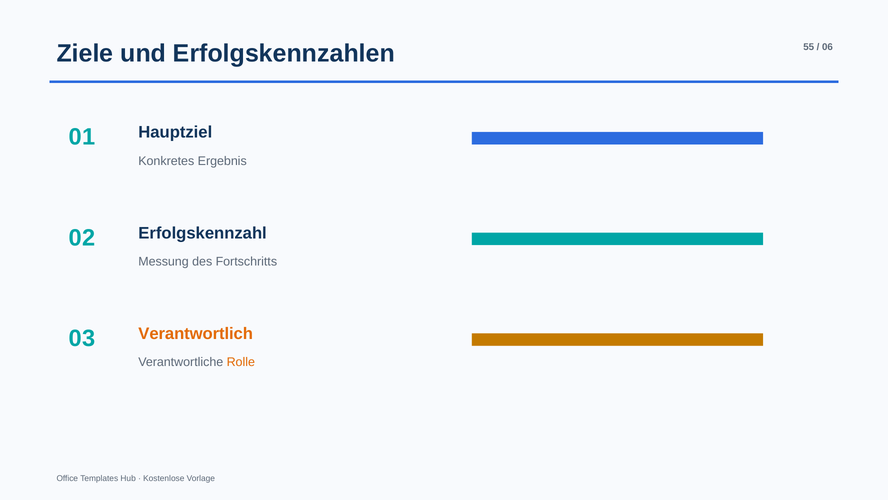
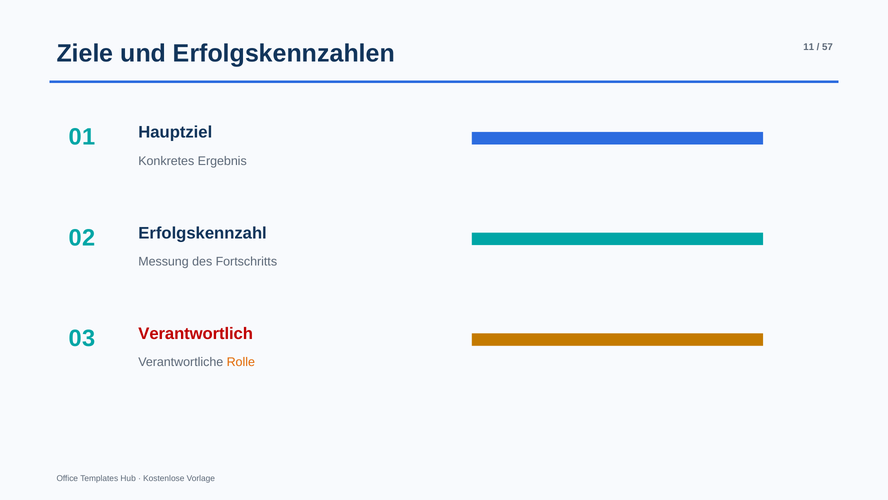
55: 55 -> 11 (809, 47)
06: 06 -> 57 (827, 47)
Verantwortlich colour: orange -> red (196, 334)
